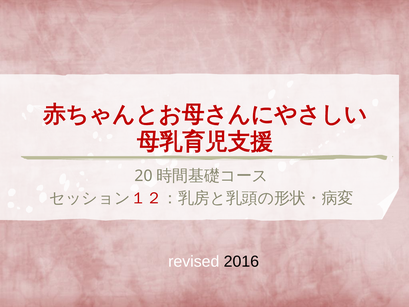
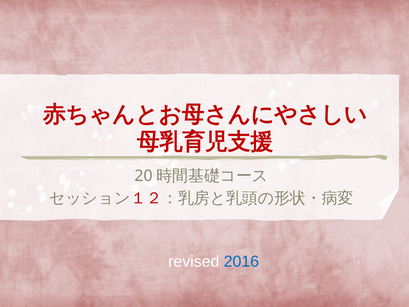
2016 colour: black -> blue (241, 261)
